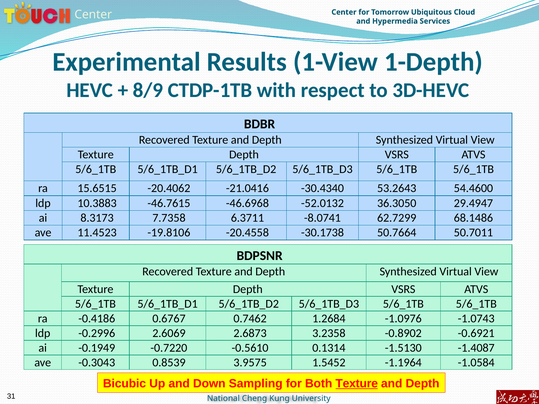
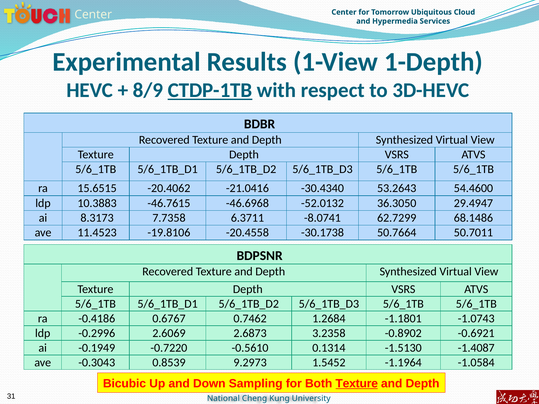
CTDP-1TB underline: none -> present (210, 90)
-1.0976: -1.0976 -> -1.1801 (403, 319)
3.9575: 3.9575 -> 9.2973 (250, 363)
